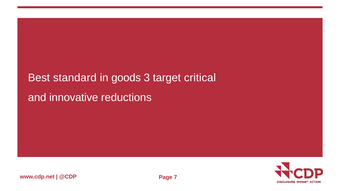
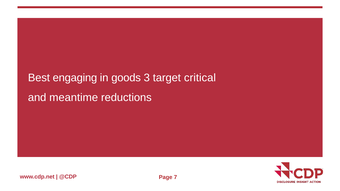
standard: standard -> engaging (75, 78)
innovative: innovative -> meantime (74, 98)
